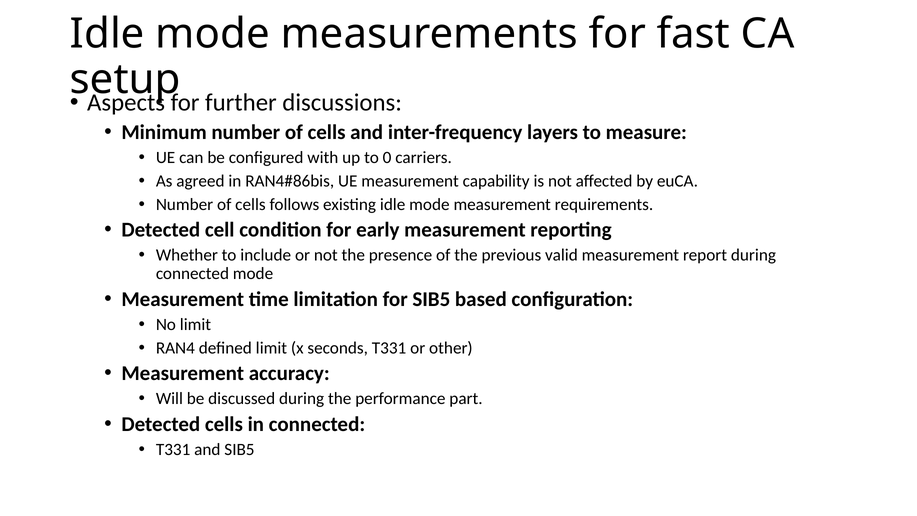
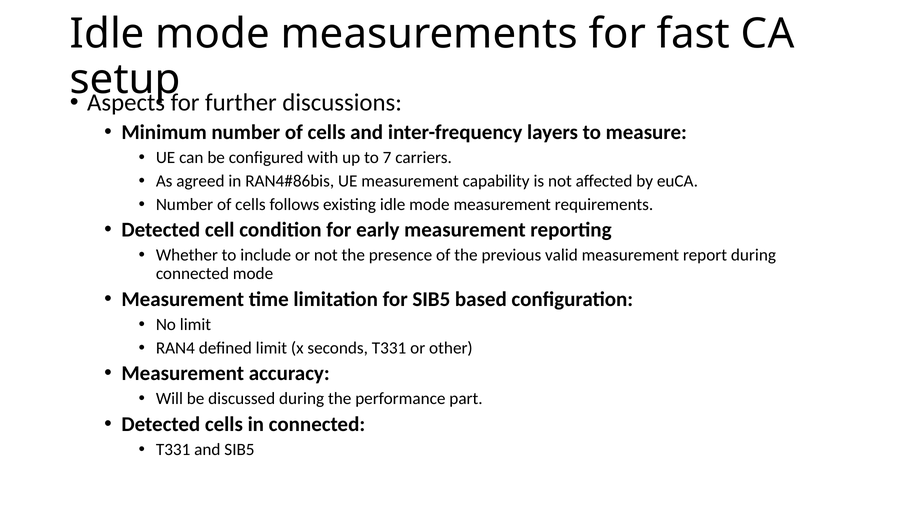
0: 0 -> 7 (387, 158)
